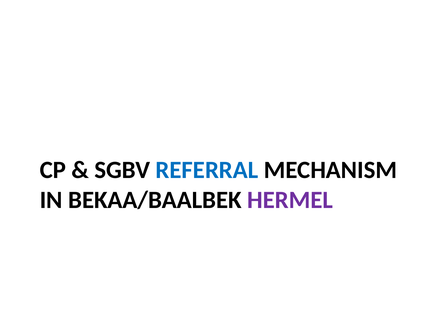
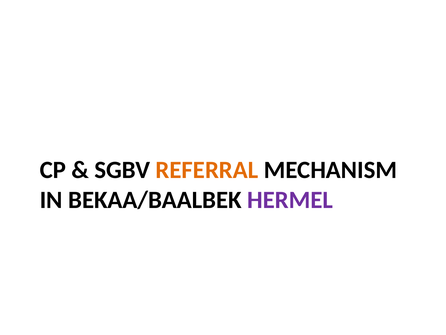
REFERRAL colour: blue -> orange (207, 170)
